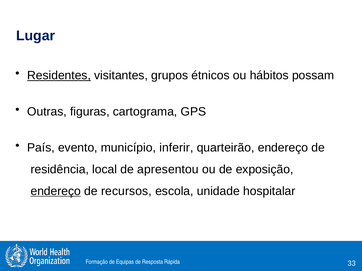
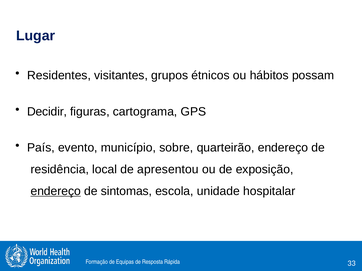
Residentes underline: present -> none (59, 76)
Outras: Outras -> Decidir (47, 112)
inferir: inferir -> sobre (176, 148)
recursos: recursos -> sintomas (126, 191)
